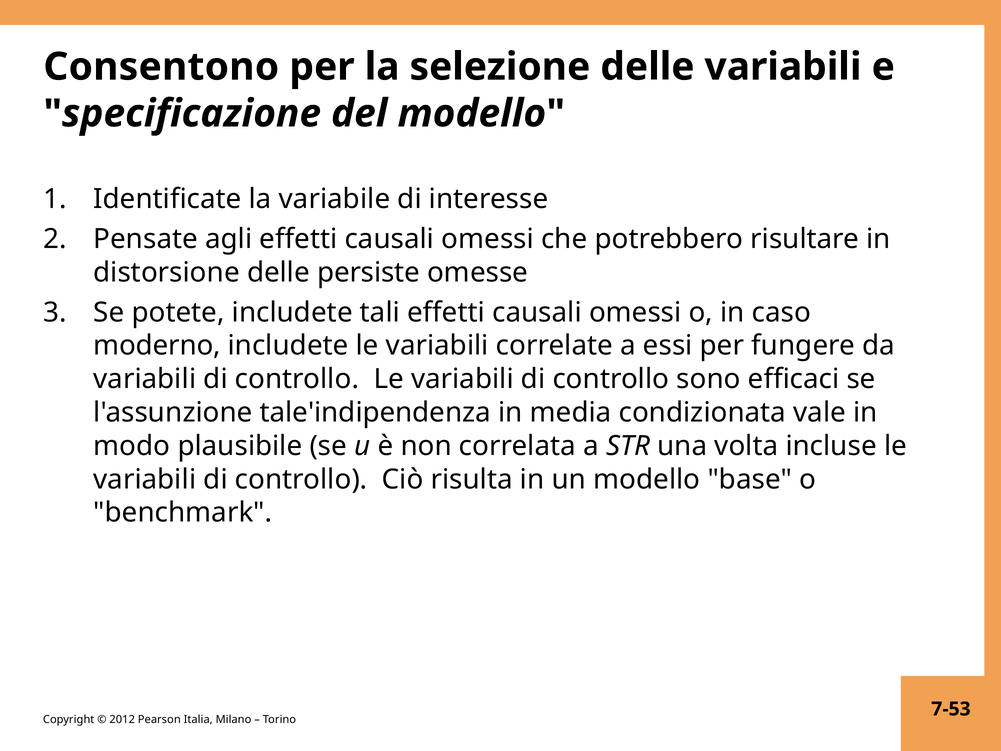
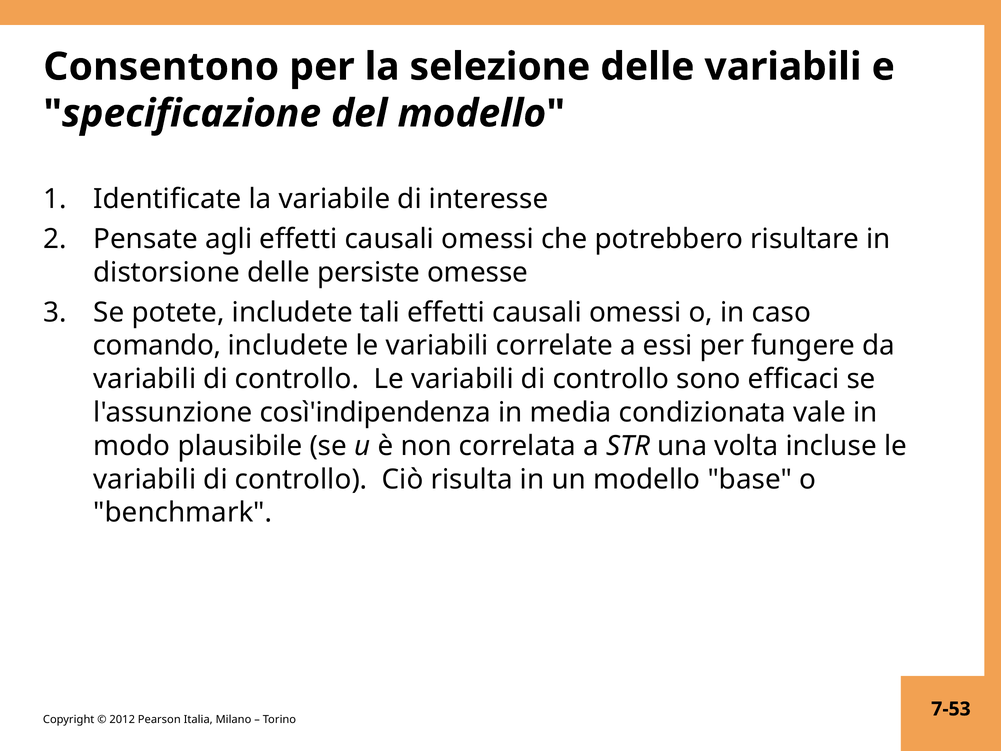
moderno: moderno -> comando (157, 346)
tale'indipendenza: tale'indipendenza -> così'indipendenza (375, 412)
